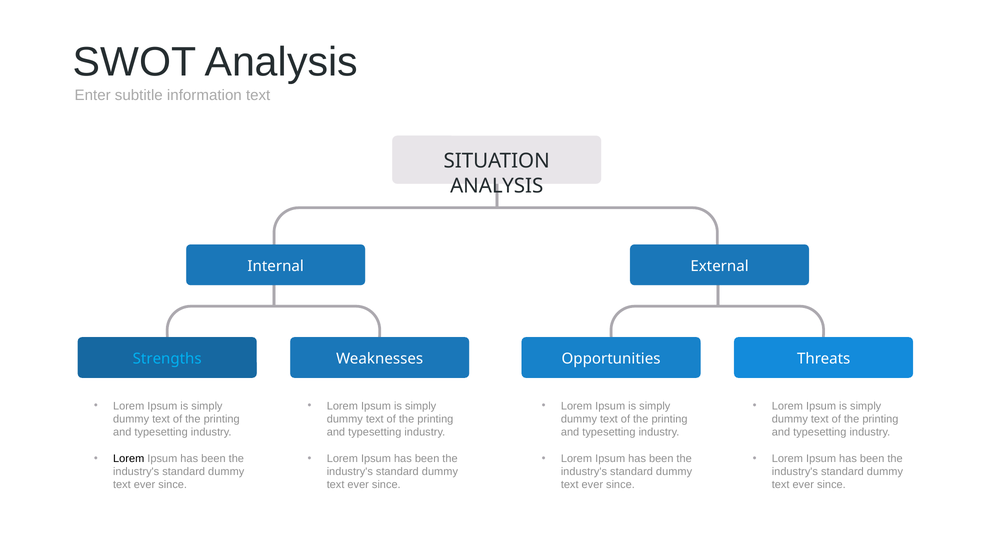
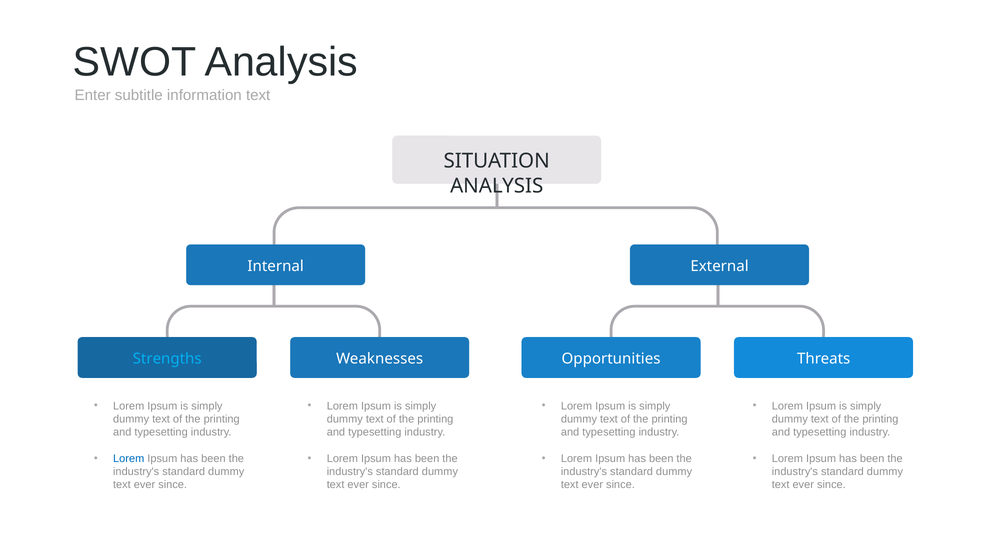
Lorem colour: black -> blue (129, 458)
